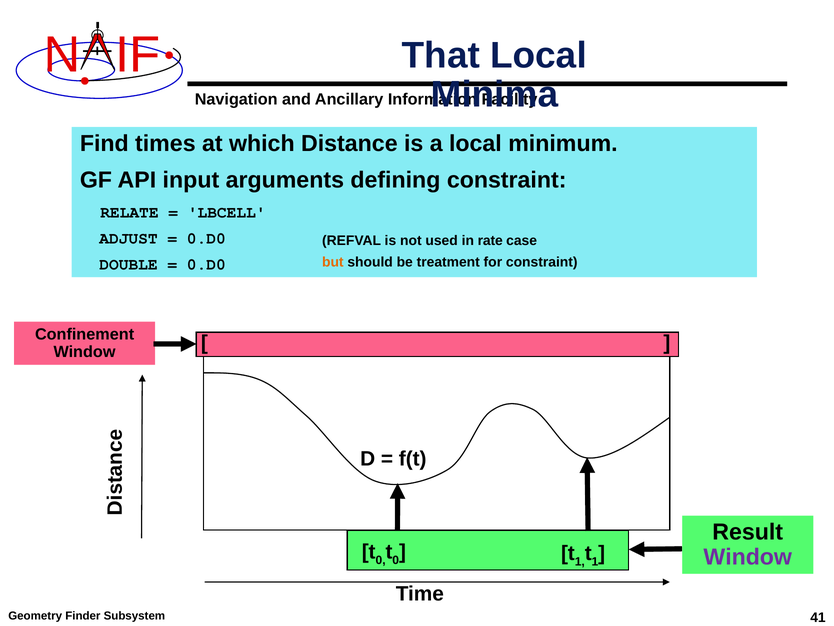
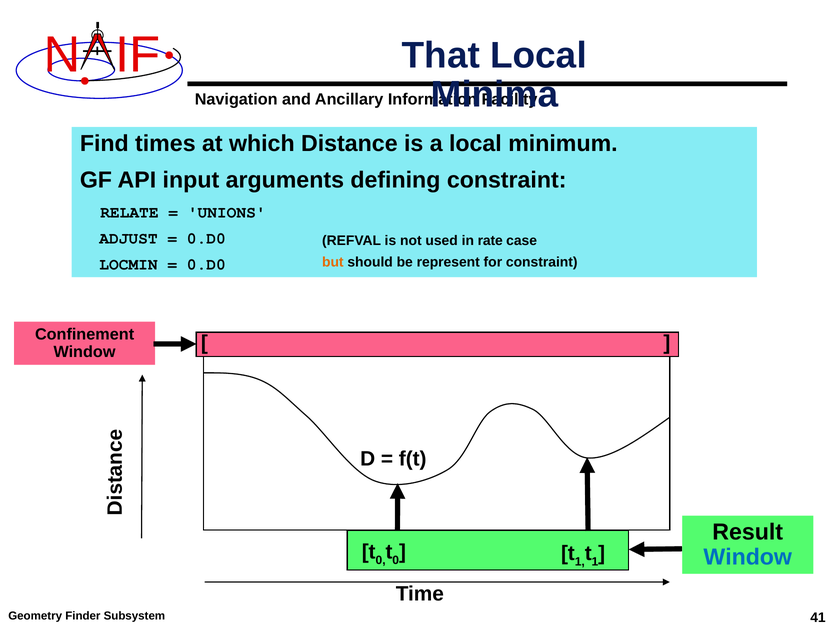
LBCELL: LBCELL -> UNIONS (227, 212)
treatment: treatment -> represent (448, 262)
DOUBLE: DOUBLE -> LOCMIN (129, 264)
Window colour: purple -> blue (748, 557)
